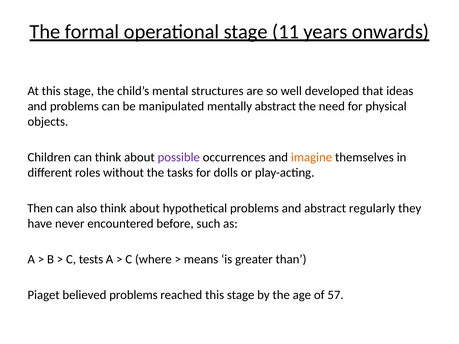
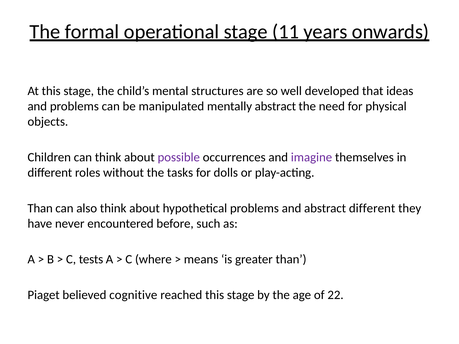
imagine colour: orange -> purple (312, 157)
Then: Then -> Than (40, 209)
abstract regularly: regularly -> different (372, 209)
believed problems: problems -> cognitive (133, 295)
57: 57 -> 22 (336, 295)
